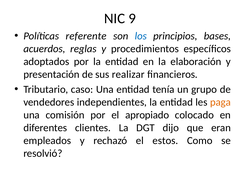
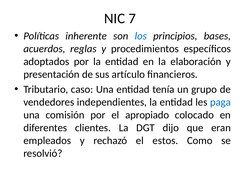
9: 9 -> 7 (132, 18)
referente: referente -> inherente (86, 36)
realizar: realizar -> artículo (128, 74)
paga colour: orange -> blue (220, 102)
